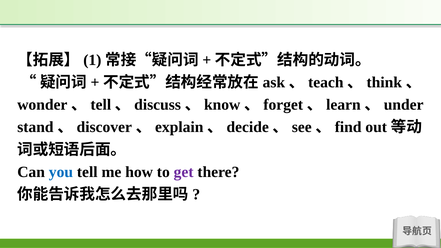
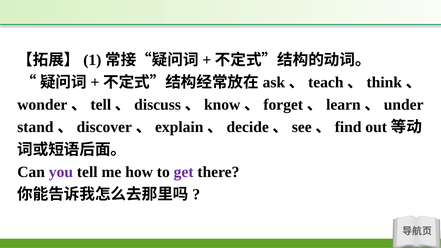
you colour: blue -> purple (61, 172)
